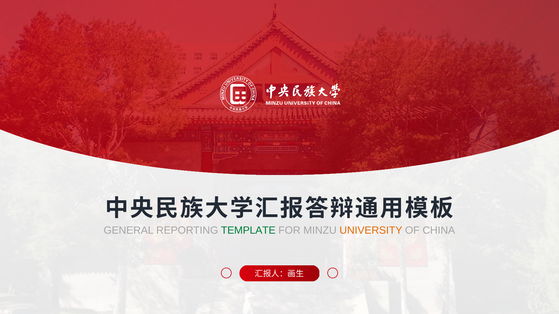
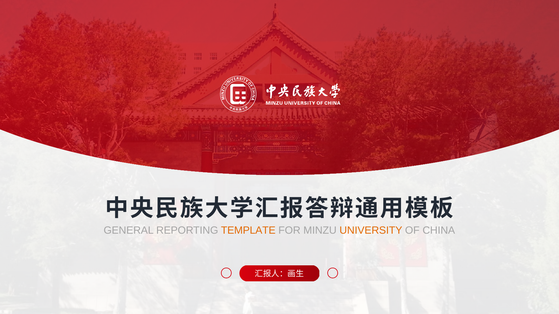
TEMPLATE colour: green -> orange (248, 231)
